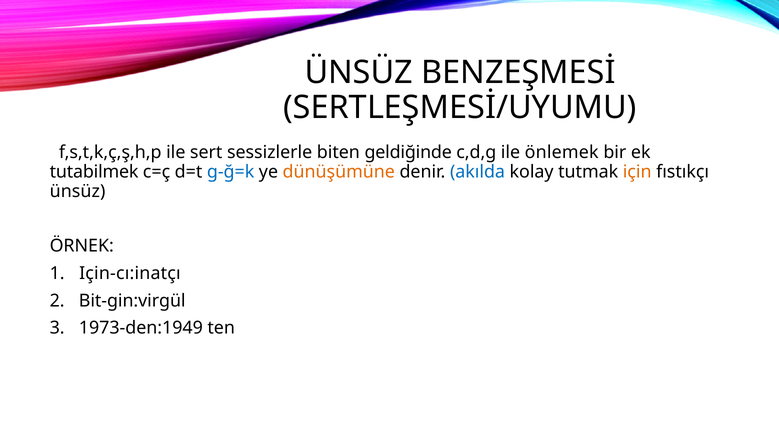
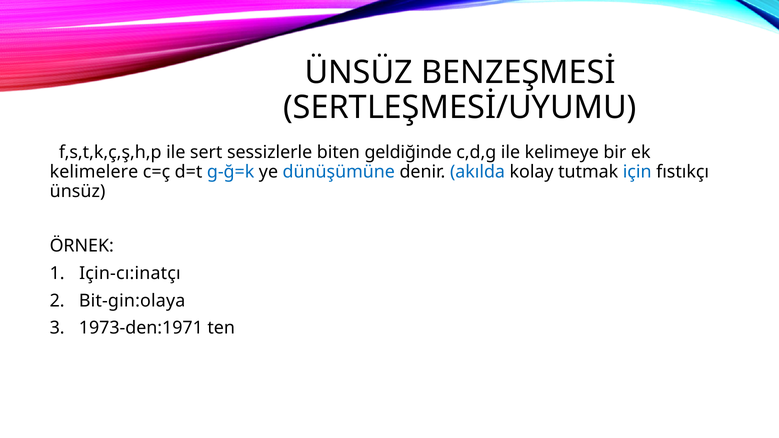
önlemek: önlemek -> kelimeye (562, 153)
tutabilmek: tutabilmek -> kelimelere (94, 172)
dünüşümüne colour: orange -> blue (339, 172)
için colour: orange -> blue (637, 172)
Bit-gin:virgül: Bit-gin:virgül -> Bit-gin:olaya (132, 301)
1973-den:1949: 1973-den:1949 -> 1973-den:1971 (141, 328)
